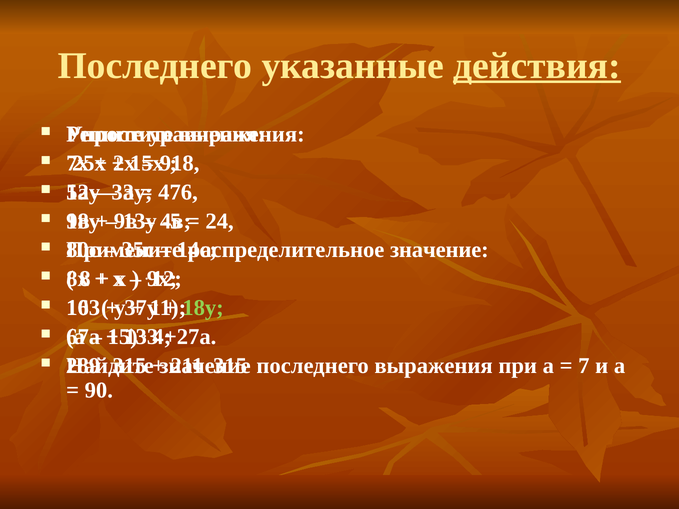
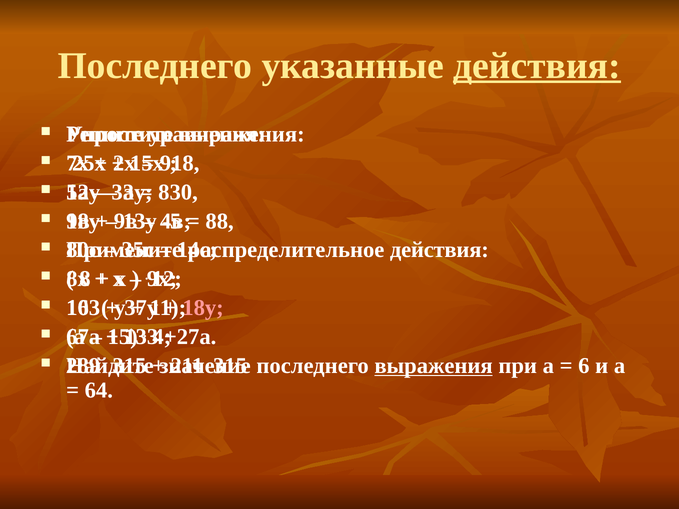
476: 476 -> 830 (178, 192)
24: 24 -> 88 (220, 221)
значение: значение -> действия (439, 250)
18у colour: light green -> pink (203, 308)
выражения underline: none -> present (434, 366)
7: 7 -> 6 (584, 366)
90: 90 -> 64 (99, 390)
